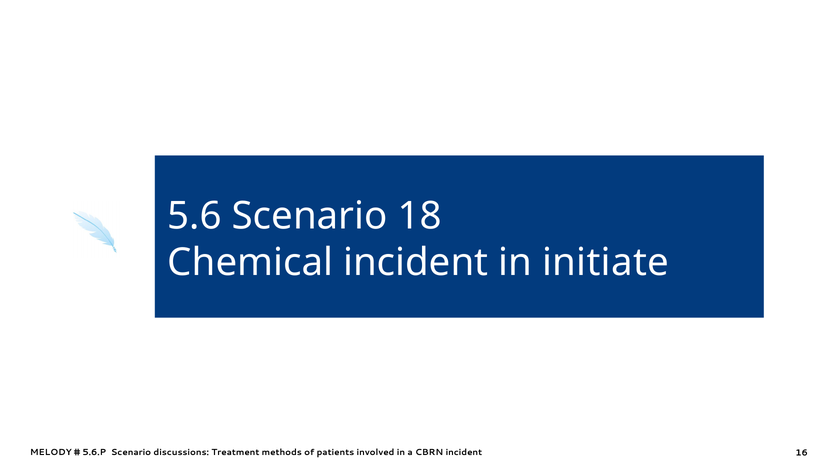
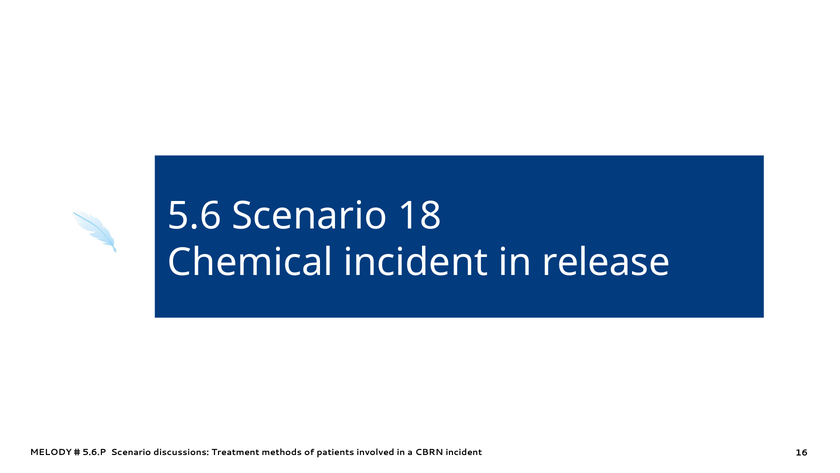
initiate: initiate -> release (606, 262)
